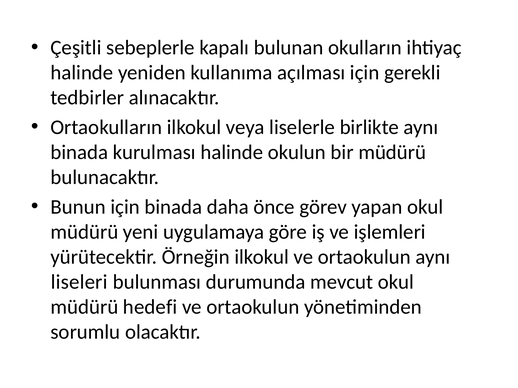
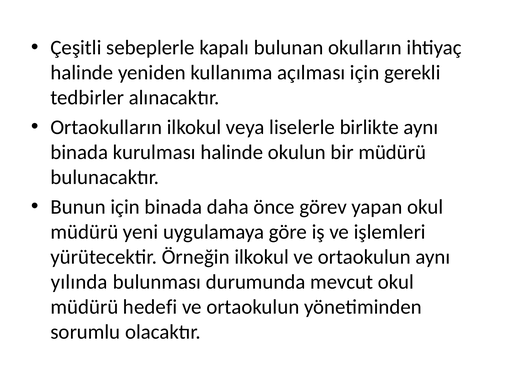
liseleri: liseleri -> yılında (79, 282)
